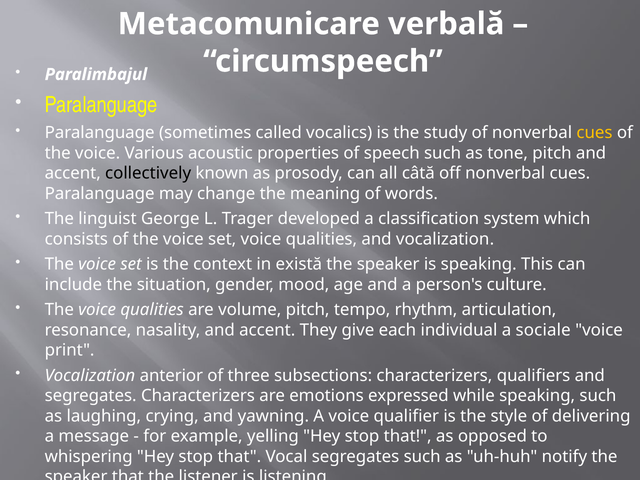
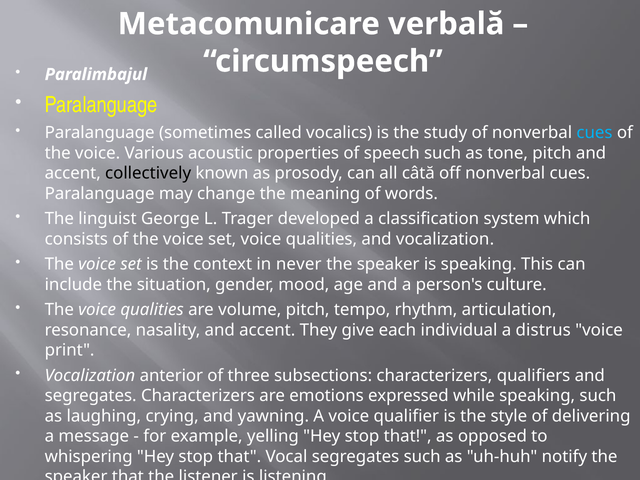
cues colour: yellow -> light blue (594, 133)
există: există -> never (299, 264)
sociale: sociale -> distrus (543, 330)
